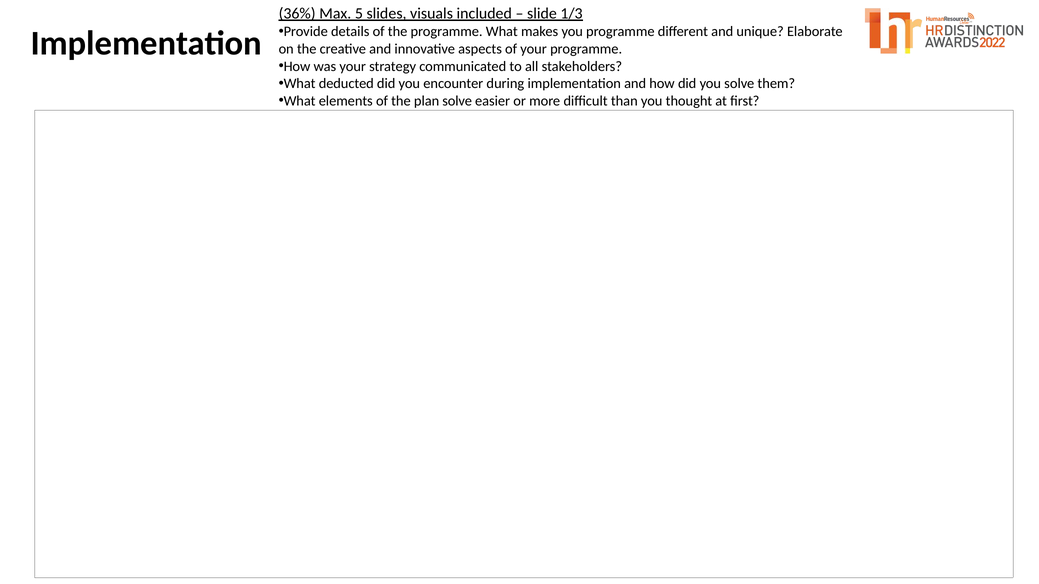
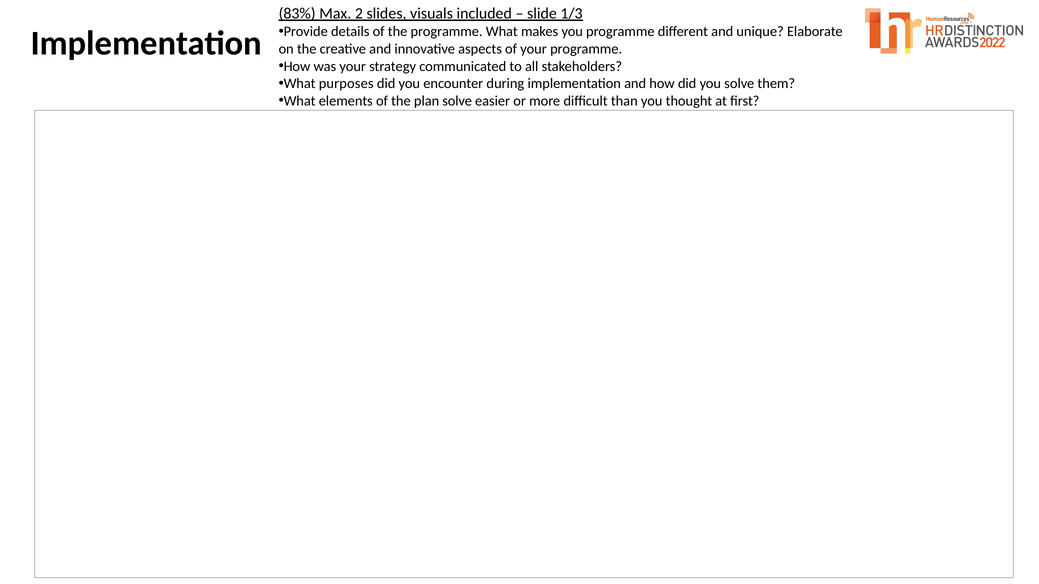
36%: 36% -> 83% (297, 14)
5: 5 -> 2 (359, 14)
deducted: deducted -> purposes (346, 84)
